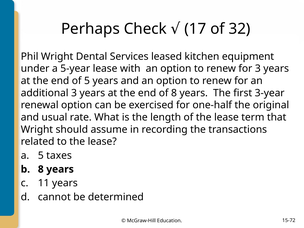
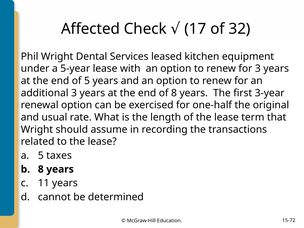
Perhaps: Perhaps -> Affected (90, 29)
